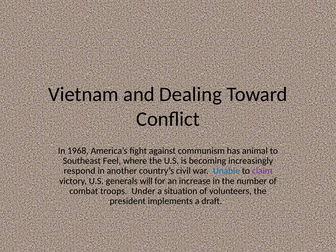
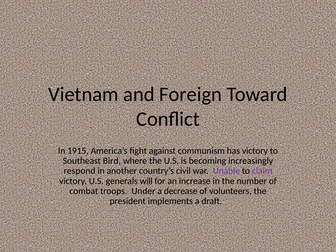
Dealing: Dealing -> Foreign (191, 94)
1968: 1968 -> 1915 (78, 151)
has animal: animal -> victory (255, 151)
Feel: Feel -> Bird (112, 161)
Unable colour: blue -> purple (226, 171)
situation: situation -> decrease (181, 191)
